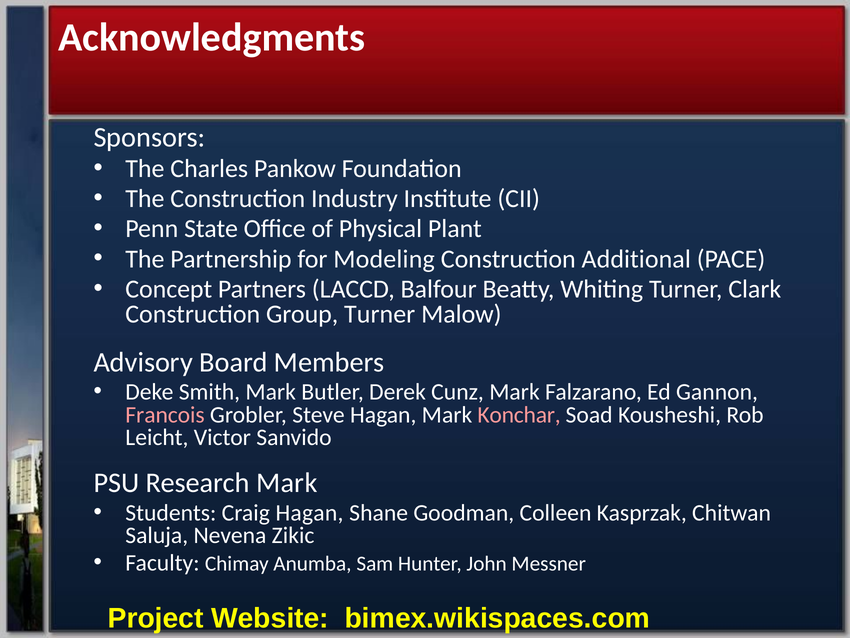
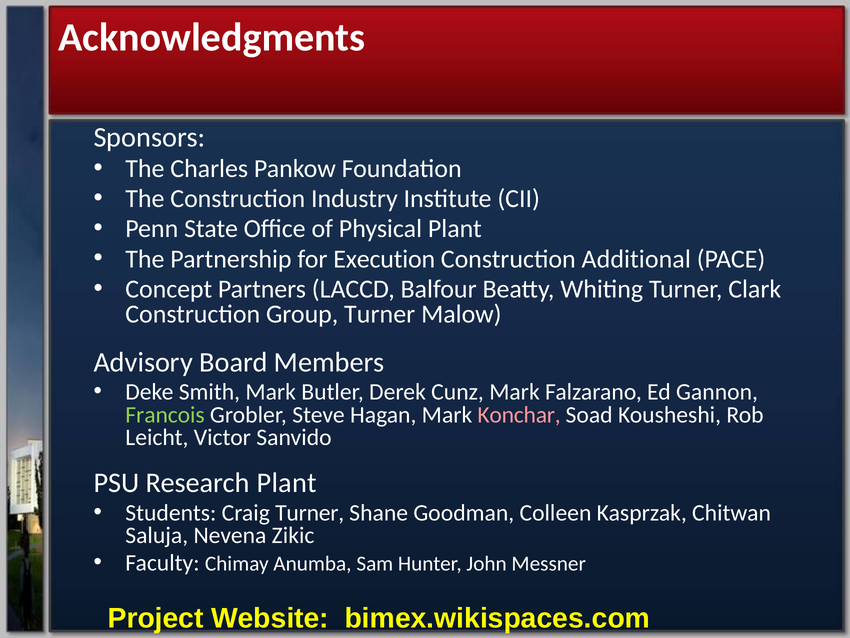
Modeling: Modeling -> Execution (384, 259)
Francois colour: pink -> light green (165, 414)
Research Mark: Mark -> Plant (287, 483)
Craig Hagan: Hagan -> Turner (310, 512)
